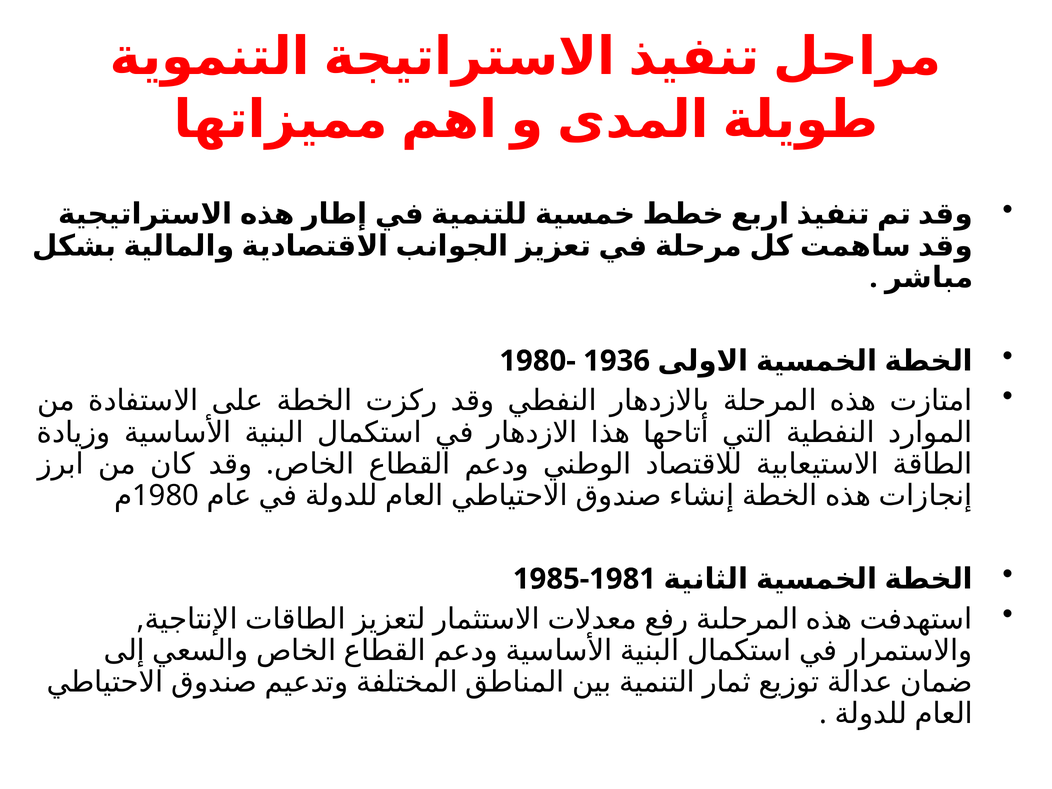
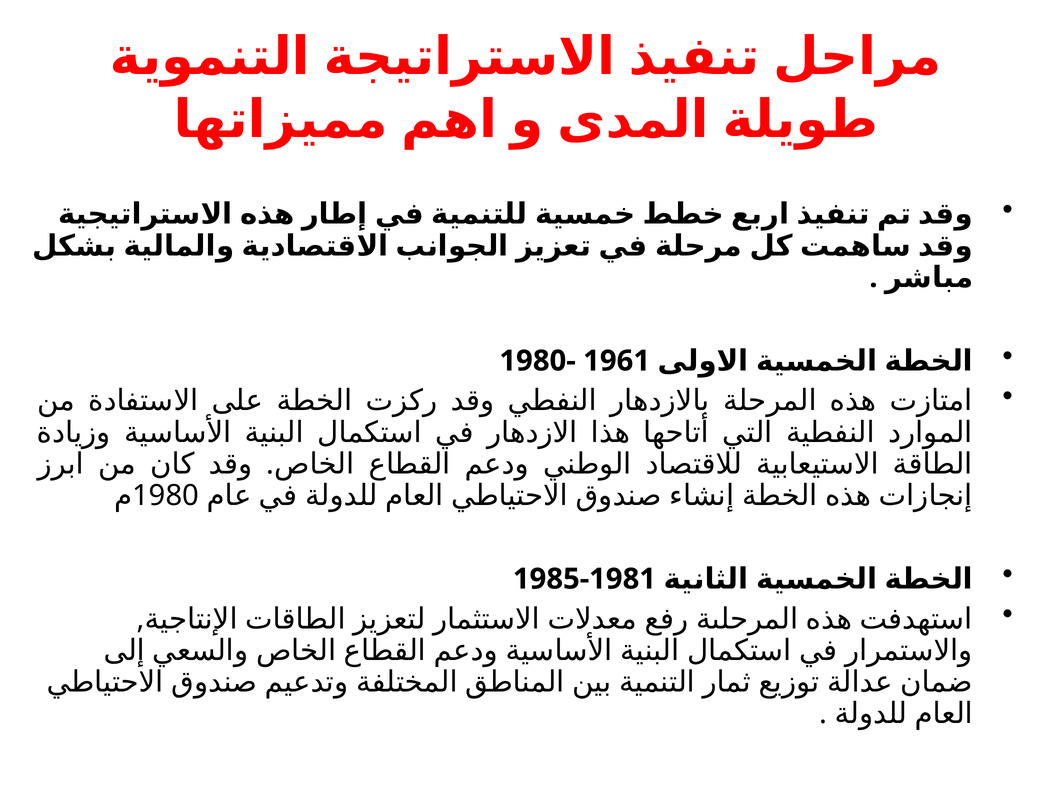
1936: 1936 -> 1961 (617, 361)
